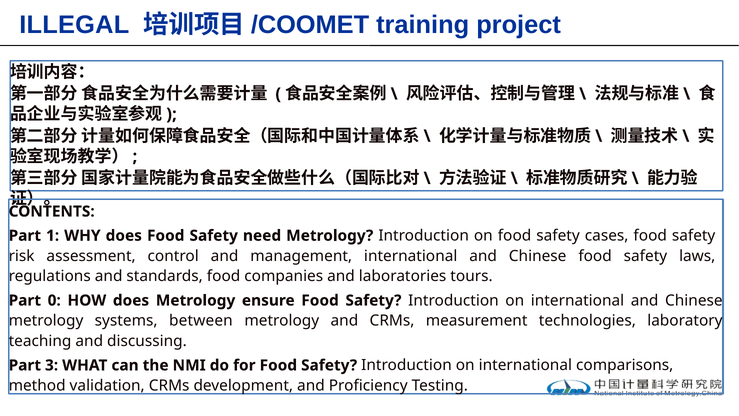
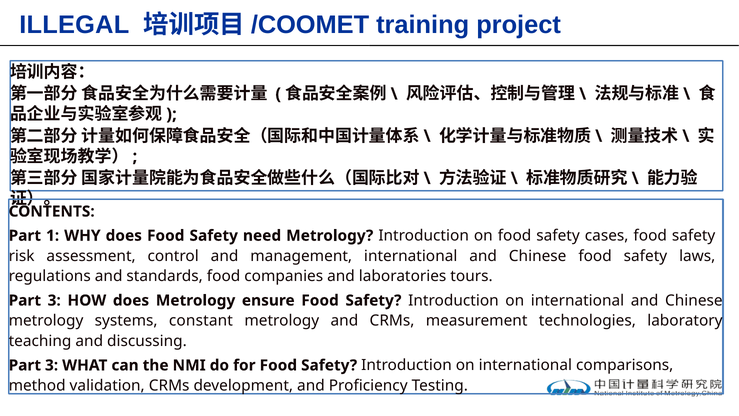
0: 0 -> 3 (54, 300)
between: between -> constant (201, 321)
